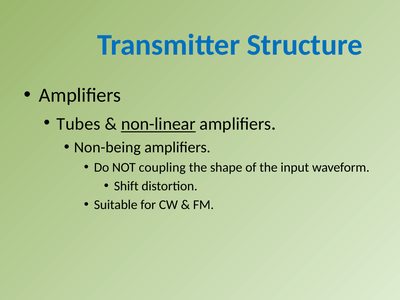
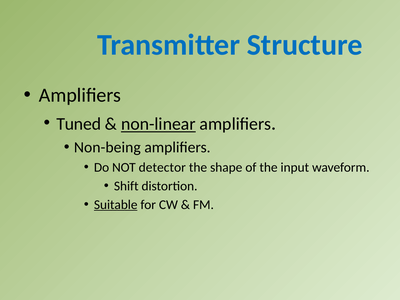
Tubes: Tubes -> Tuned (79, 124)
coupling: coupling -> detector (162, 167)
Suitable underline: none -> present (116, 205)
